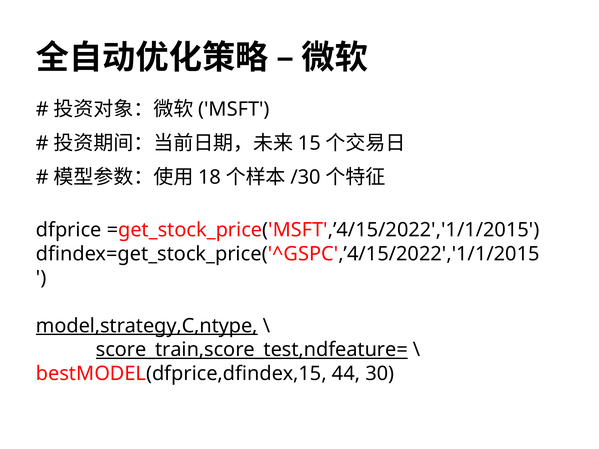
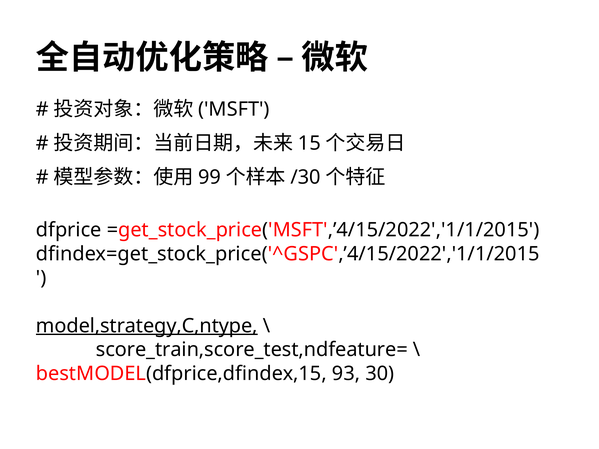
18: 18 -> 99 (210, 177)
score_train,score_test,ndfeature= underline: present -> none (252, 350)
44: 44 -> 93 (346, 374)
